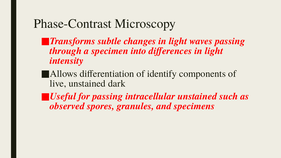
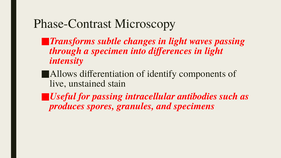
dark: dark -> stain (117, 83)
intracellular unstained: unstained -> antibodies (197, 96)
observed: observed -> produces (67, 106)
